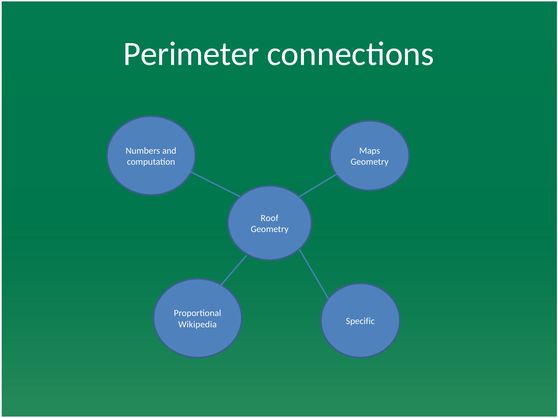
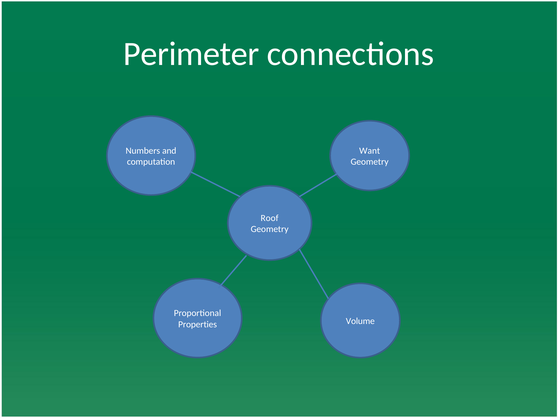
Maps: Maps -> Want (370, 151)
Specific: Specific -> Volume (360, 321)
Wikipedia: Wikipedia -> Properties (198, 325)
